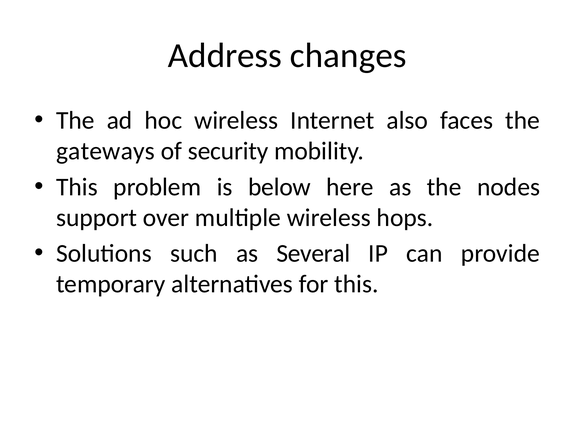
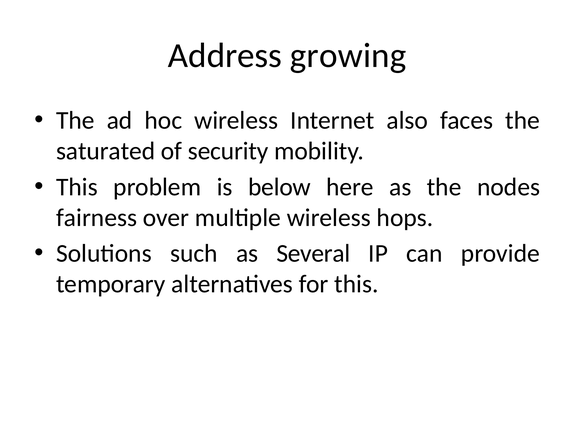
changes: changes -> growing (348, 56)
gateways: gateways -> saturated (106, 151)
support: support -> fairness (97, 218)
